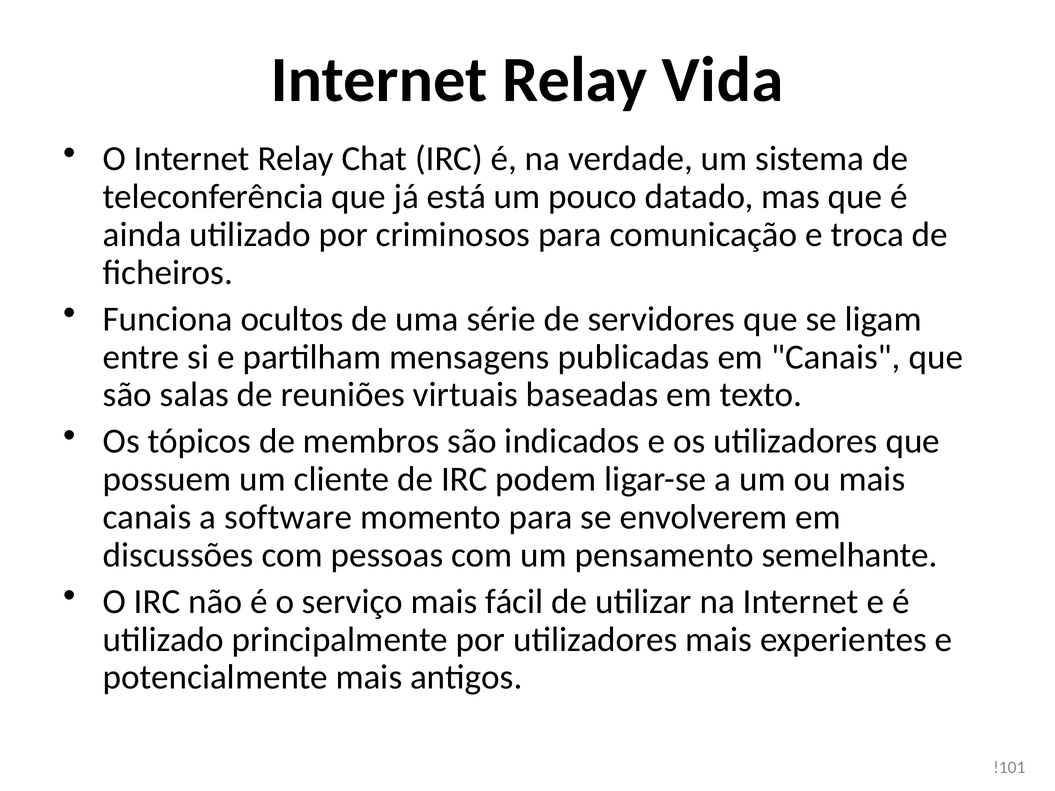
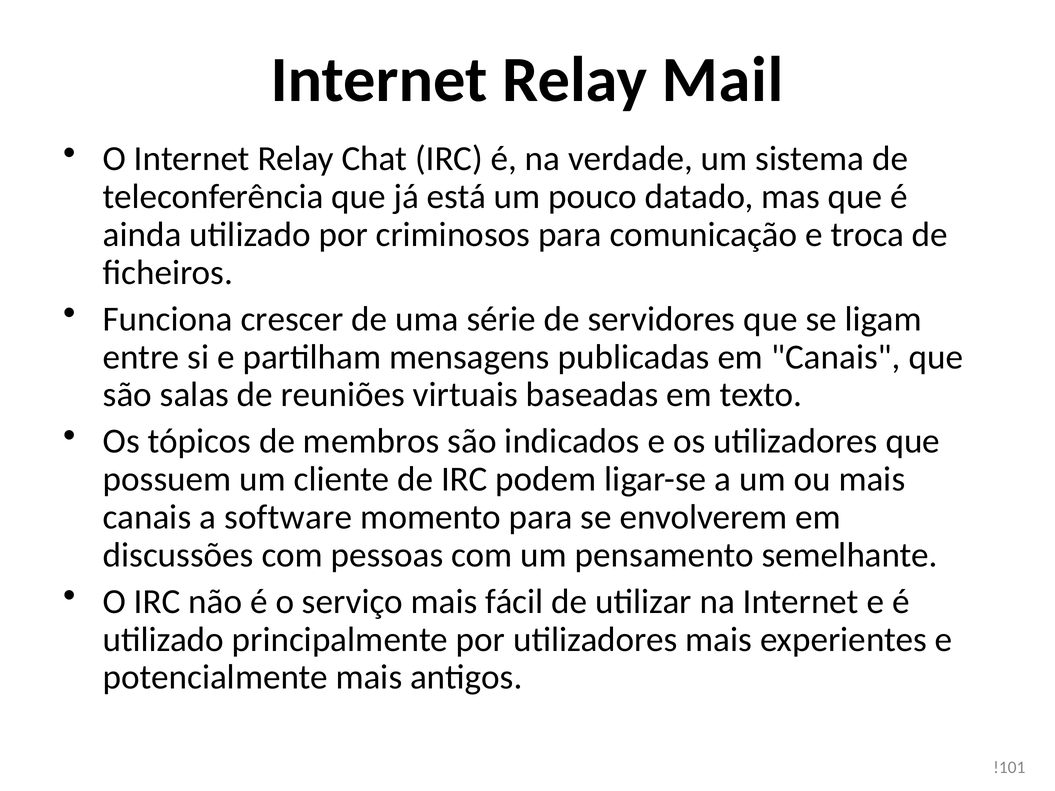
Vida: Vida -> Mail (722, 80)
ocultos: ocultos -> crescer (292, 319)
